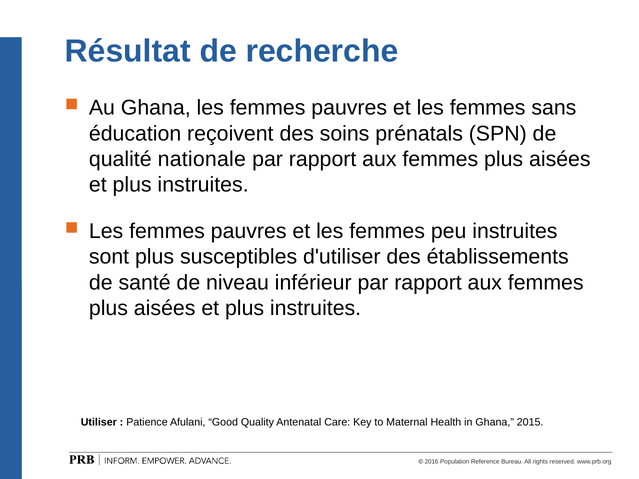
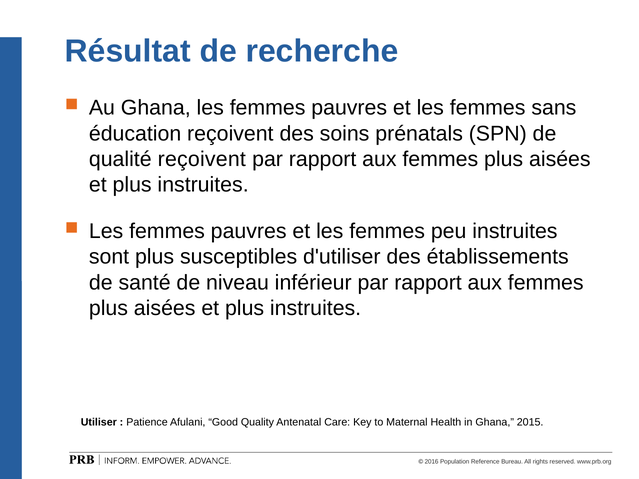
qualité nationale: nationale -> reçoivent (202, 159)
